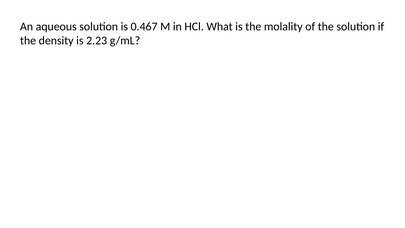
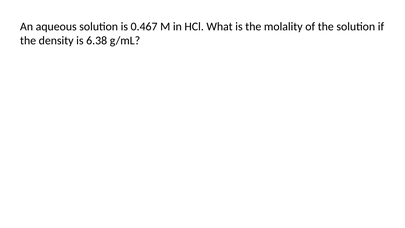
2.23: 2.23 -> 6.38 (97, 41)
